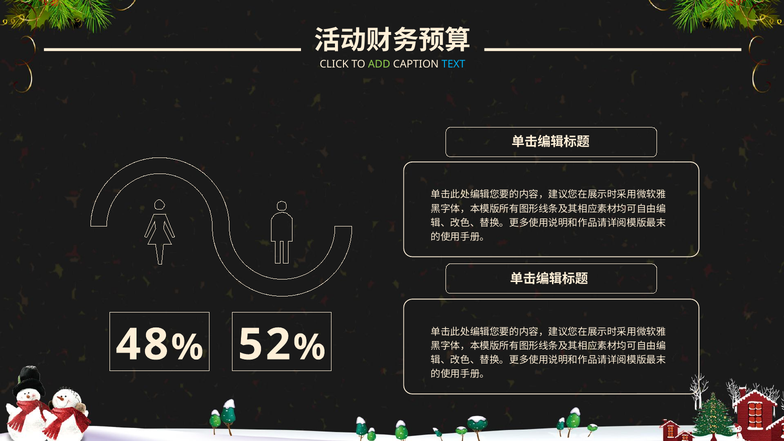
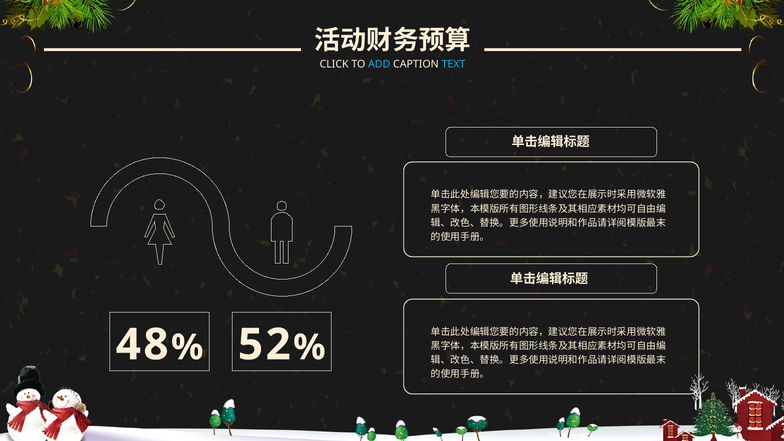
ADD colour: light green -> light blue (379, 64)
